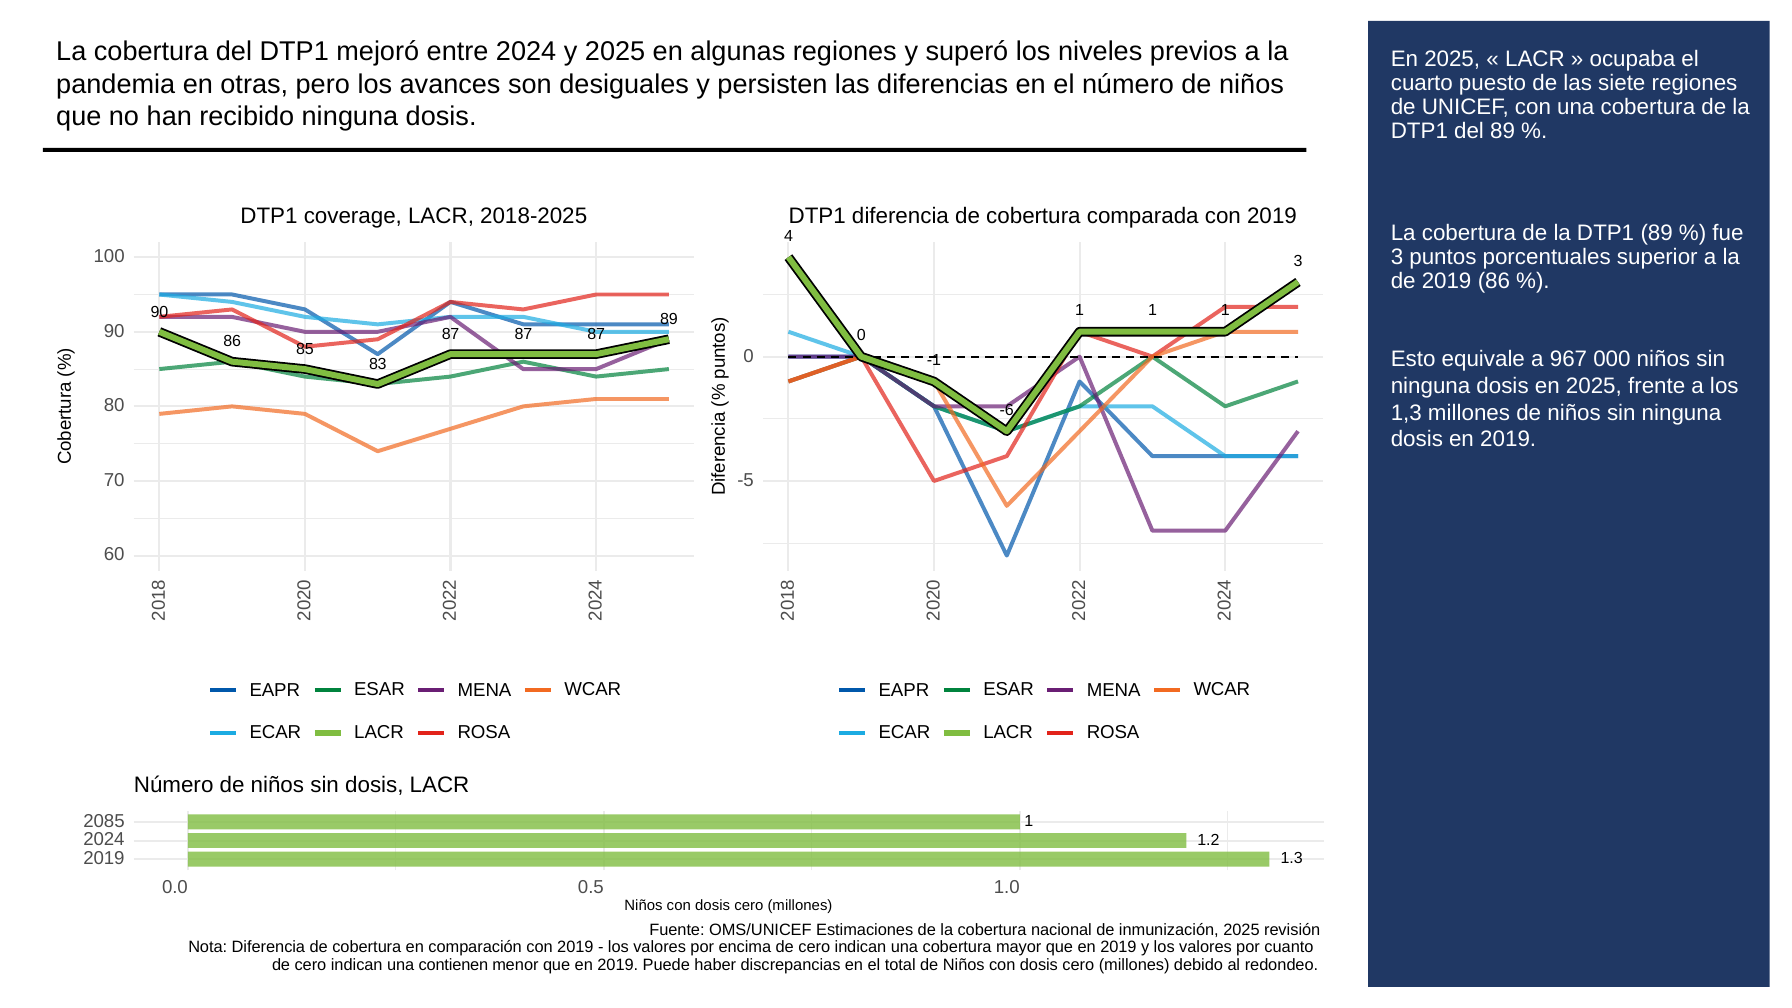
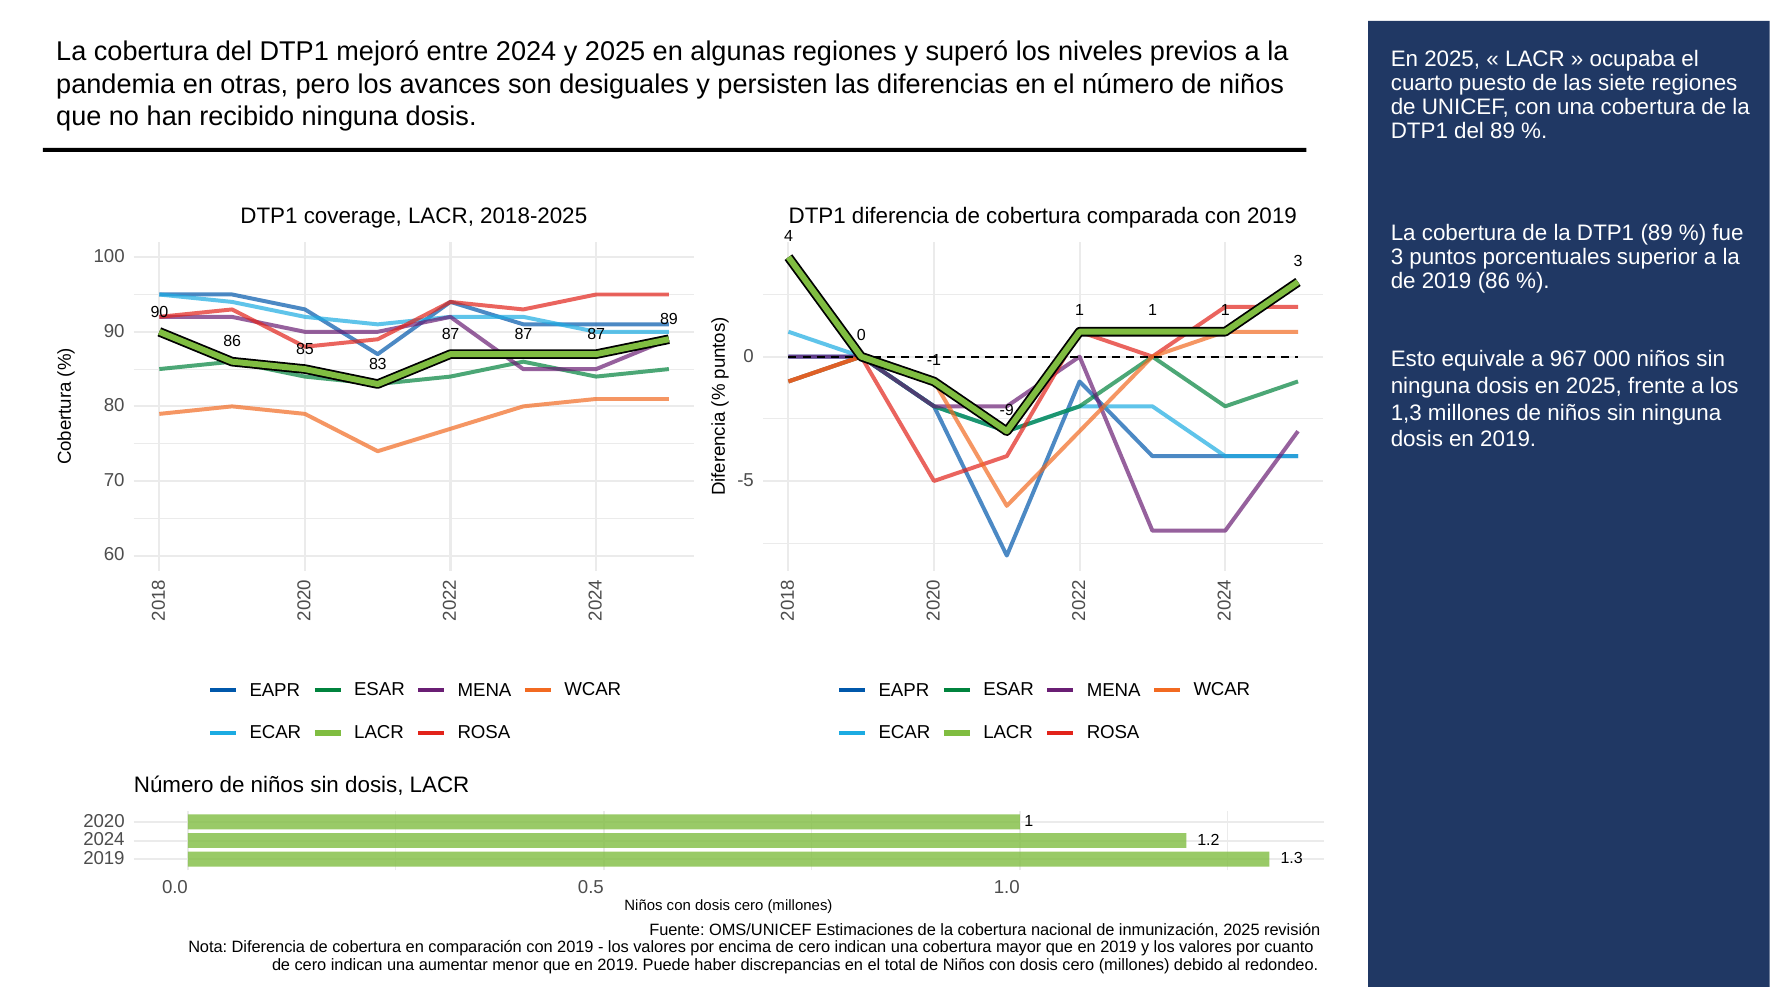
-6: -6 -> -9 (1007, 410)
2085: 2085 -> 2020 (104, 821)
contienen: contienen -> aumentar (453, 965)
